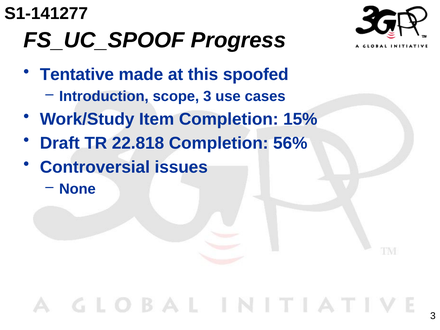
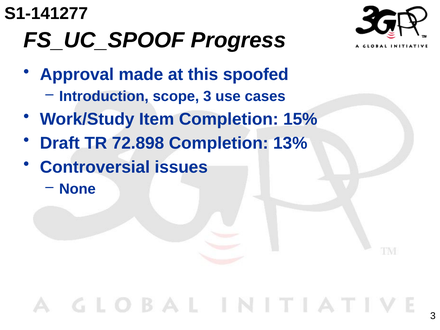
Tentative: Tentative -> Approval (77, 75)
22.818: 22.818 -> 72.898 (138, 143)
56%: 56% -> 13% (290, 143)
